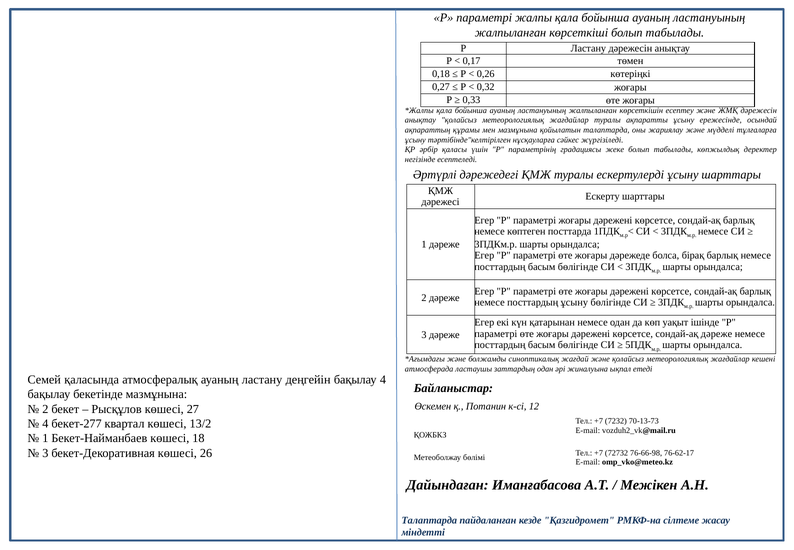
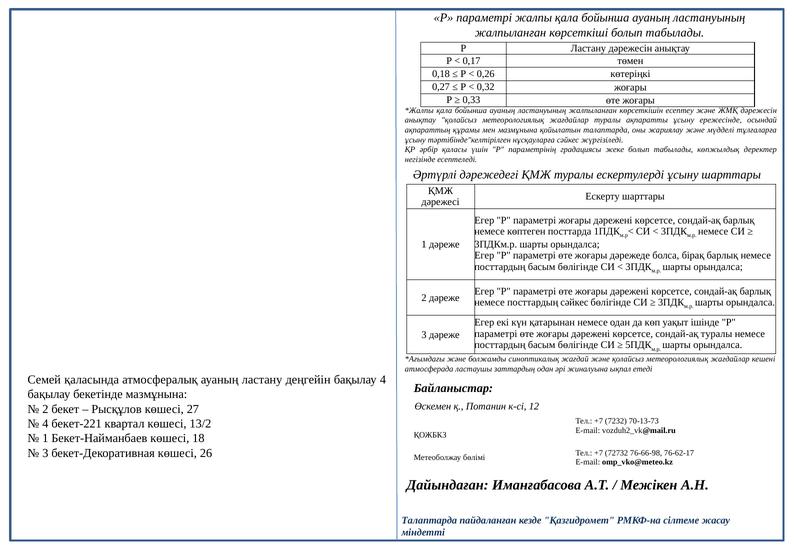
посттардың ұсыну: ұсыну -> сәйкес (574, 302)
сондай-ақ дәреже: дәреже -> туралы (717, 334)
бекет-277: бекет-277 -> бекет-221 (77, 423)
